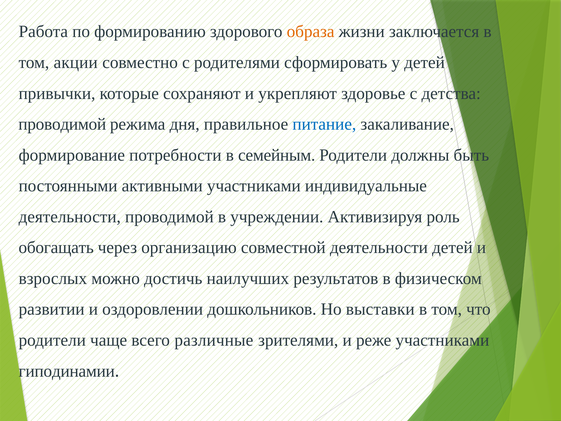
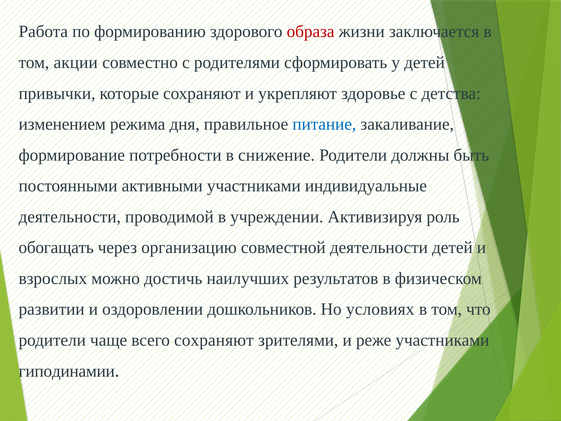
образа colour: orange -> red (311, 32)
проводимой: проводимой -> изменением (62, 124)
семейным: семейным -> снижение (277, 155)
выставки: выставки -> условиях (380, 309)
всего различные: различные -> сохраняют (214, 340)
